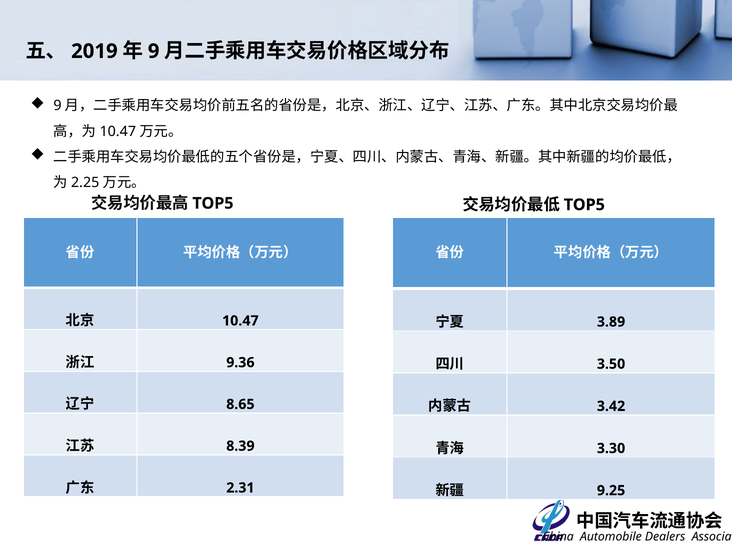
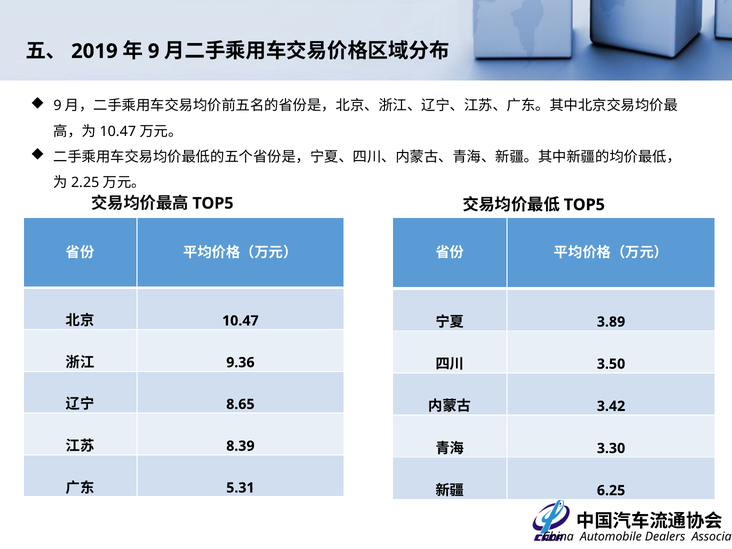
2.31: 2.31 -> 5.31 (240, 488)
9.25: 9.25 -> 6.25 (611, 491)
